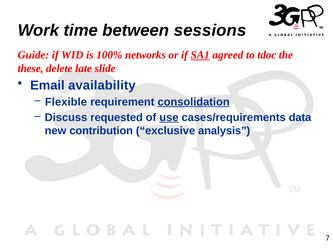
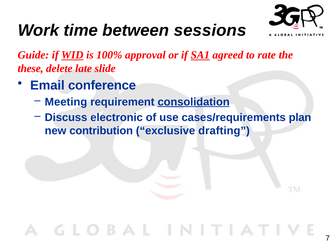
WID underline: none -> present (72, 55)
networks: networks -> approval (145, 55)
tdoc: tdoc -> rate (267, 55)
availability: availability -> conference (102, 86)
Flexible: Flexible -> Meeting (66, 102)
requested: requested -> electronic (117, 118)
use underline: present -> none (169, 118)
data: data -> plan (300, 118)
analysis: analysis -> drafting (224, 131)
